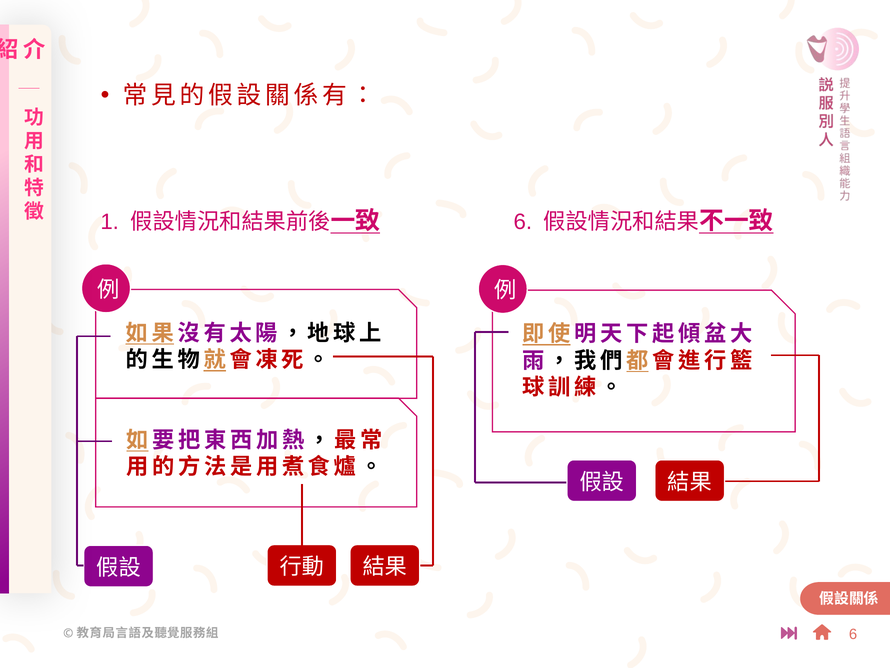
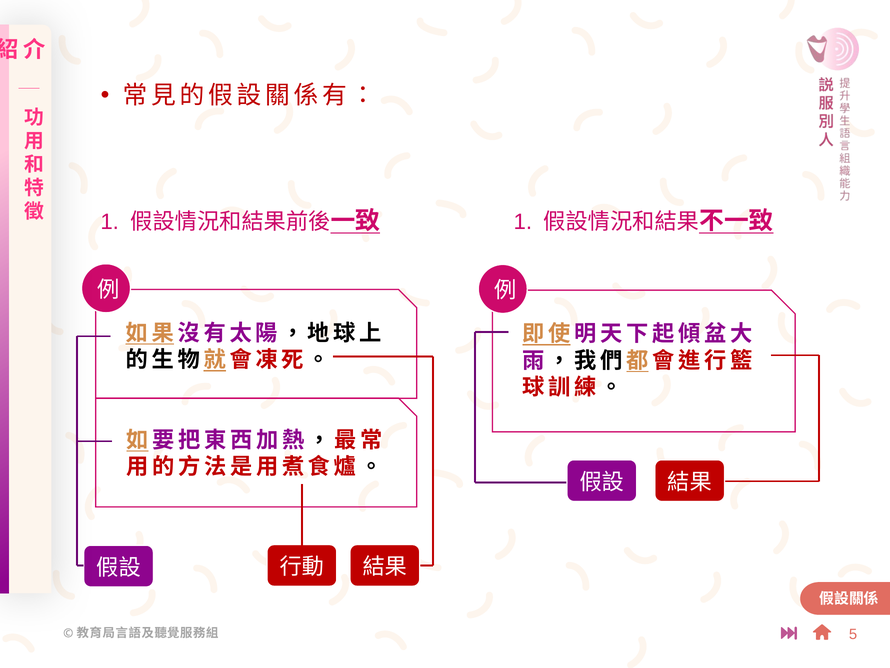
6: 6 -> 1 (523, 222)
6: 6 -> 5 (853, 634)
